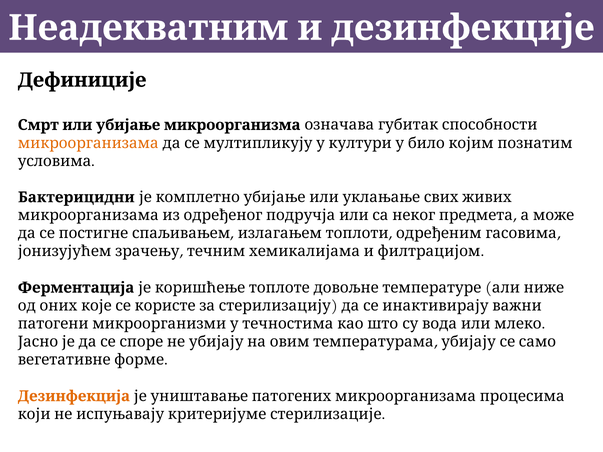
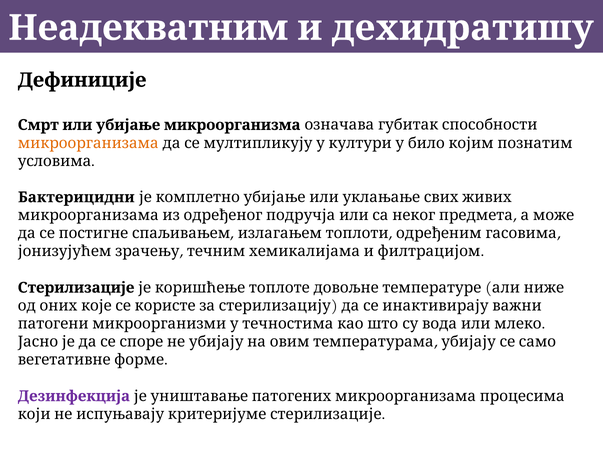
дезинфекције: дезинфекције -> дехидратишу (463, 28)
Ферментација: Ферментација -> Стерилизације (76, 288)
Дезинфекција colour: orange -> purple (74, 396)
